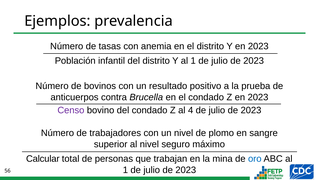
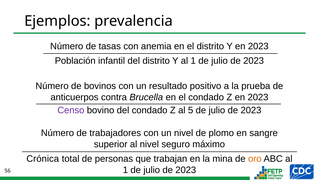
4: 4 -> 5 (191, 110)
Calcular: Calcular -> Crónica (43, 158)
oro colour: blue -> orange (255, 158)
